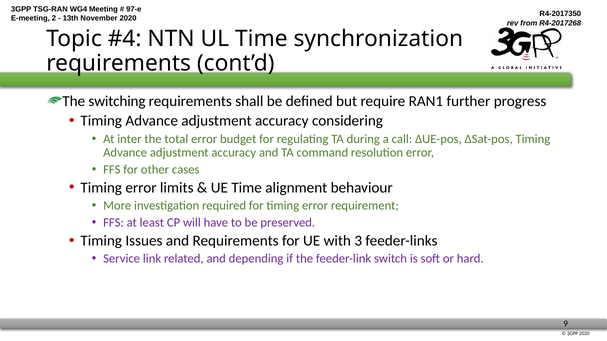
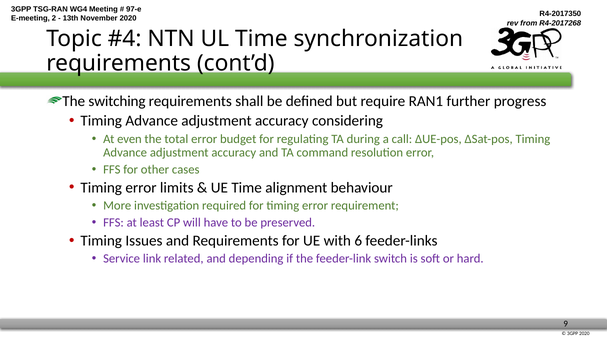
inter: inter -> even (129, 139)
3: 3 -> 6 (358, 241)
